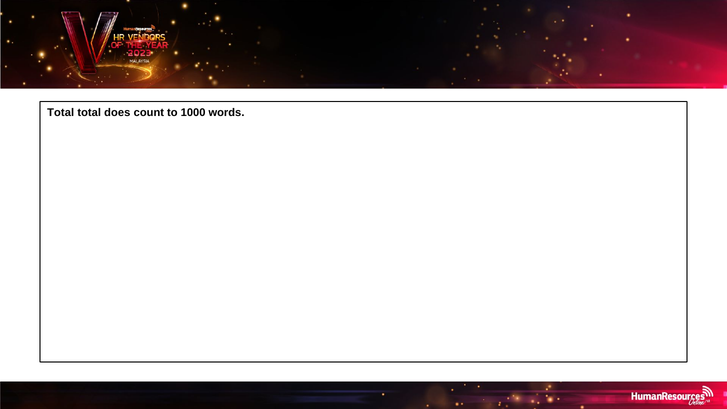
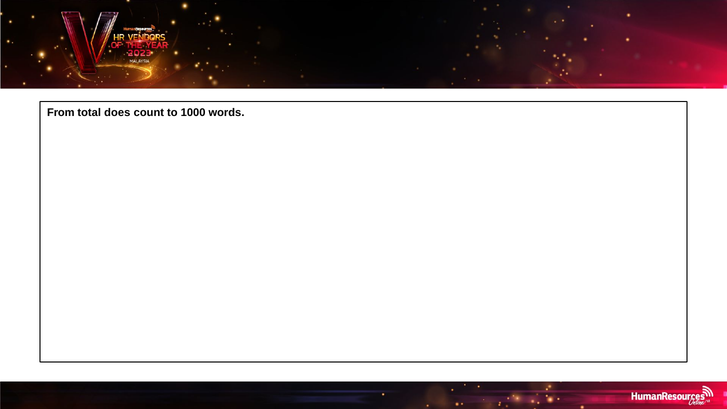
Total: Total -> From (61, 112)
